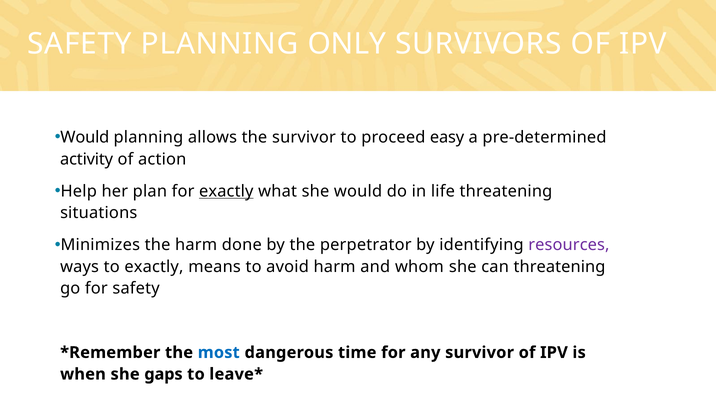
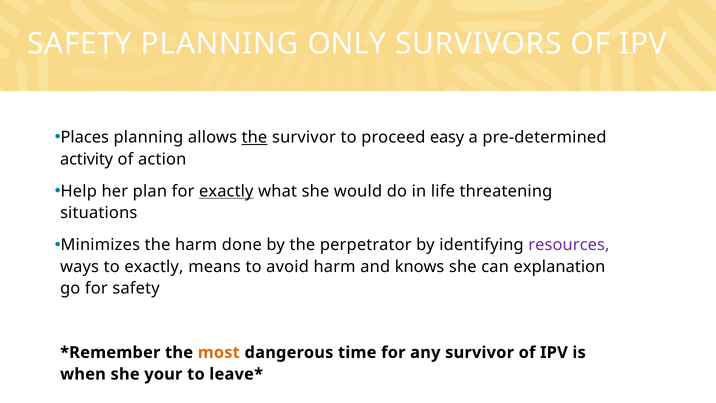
Would: Would -> Places (85, 137)
the underline: none -> present (254, 137)
whom: whom -> knows (420, 266)
can threatening: threatening -> explanation (559, 266)
most colour: blue -> orange (219, 352)
gaps: gaps -> your (163, 374)
